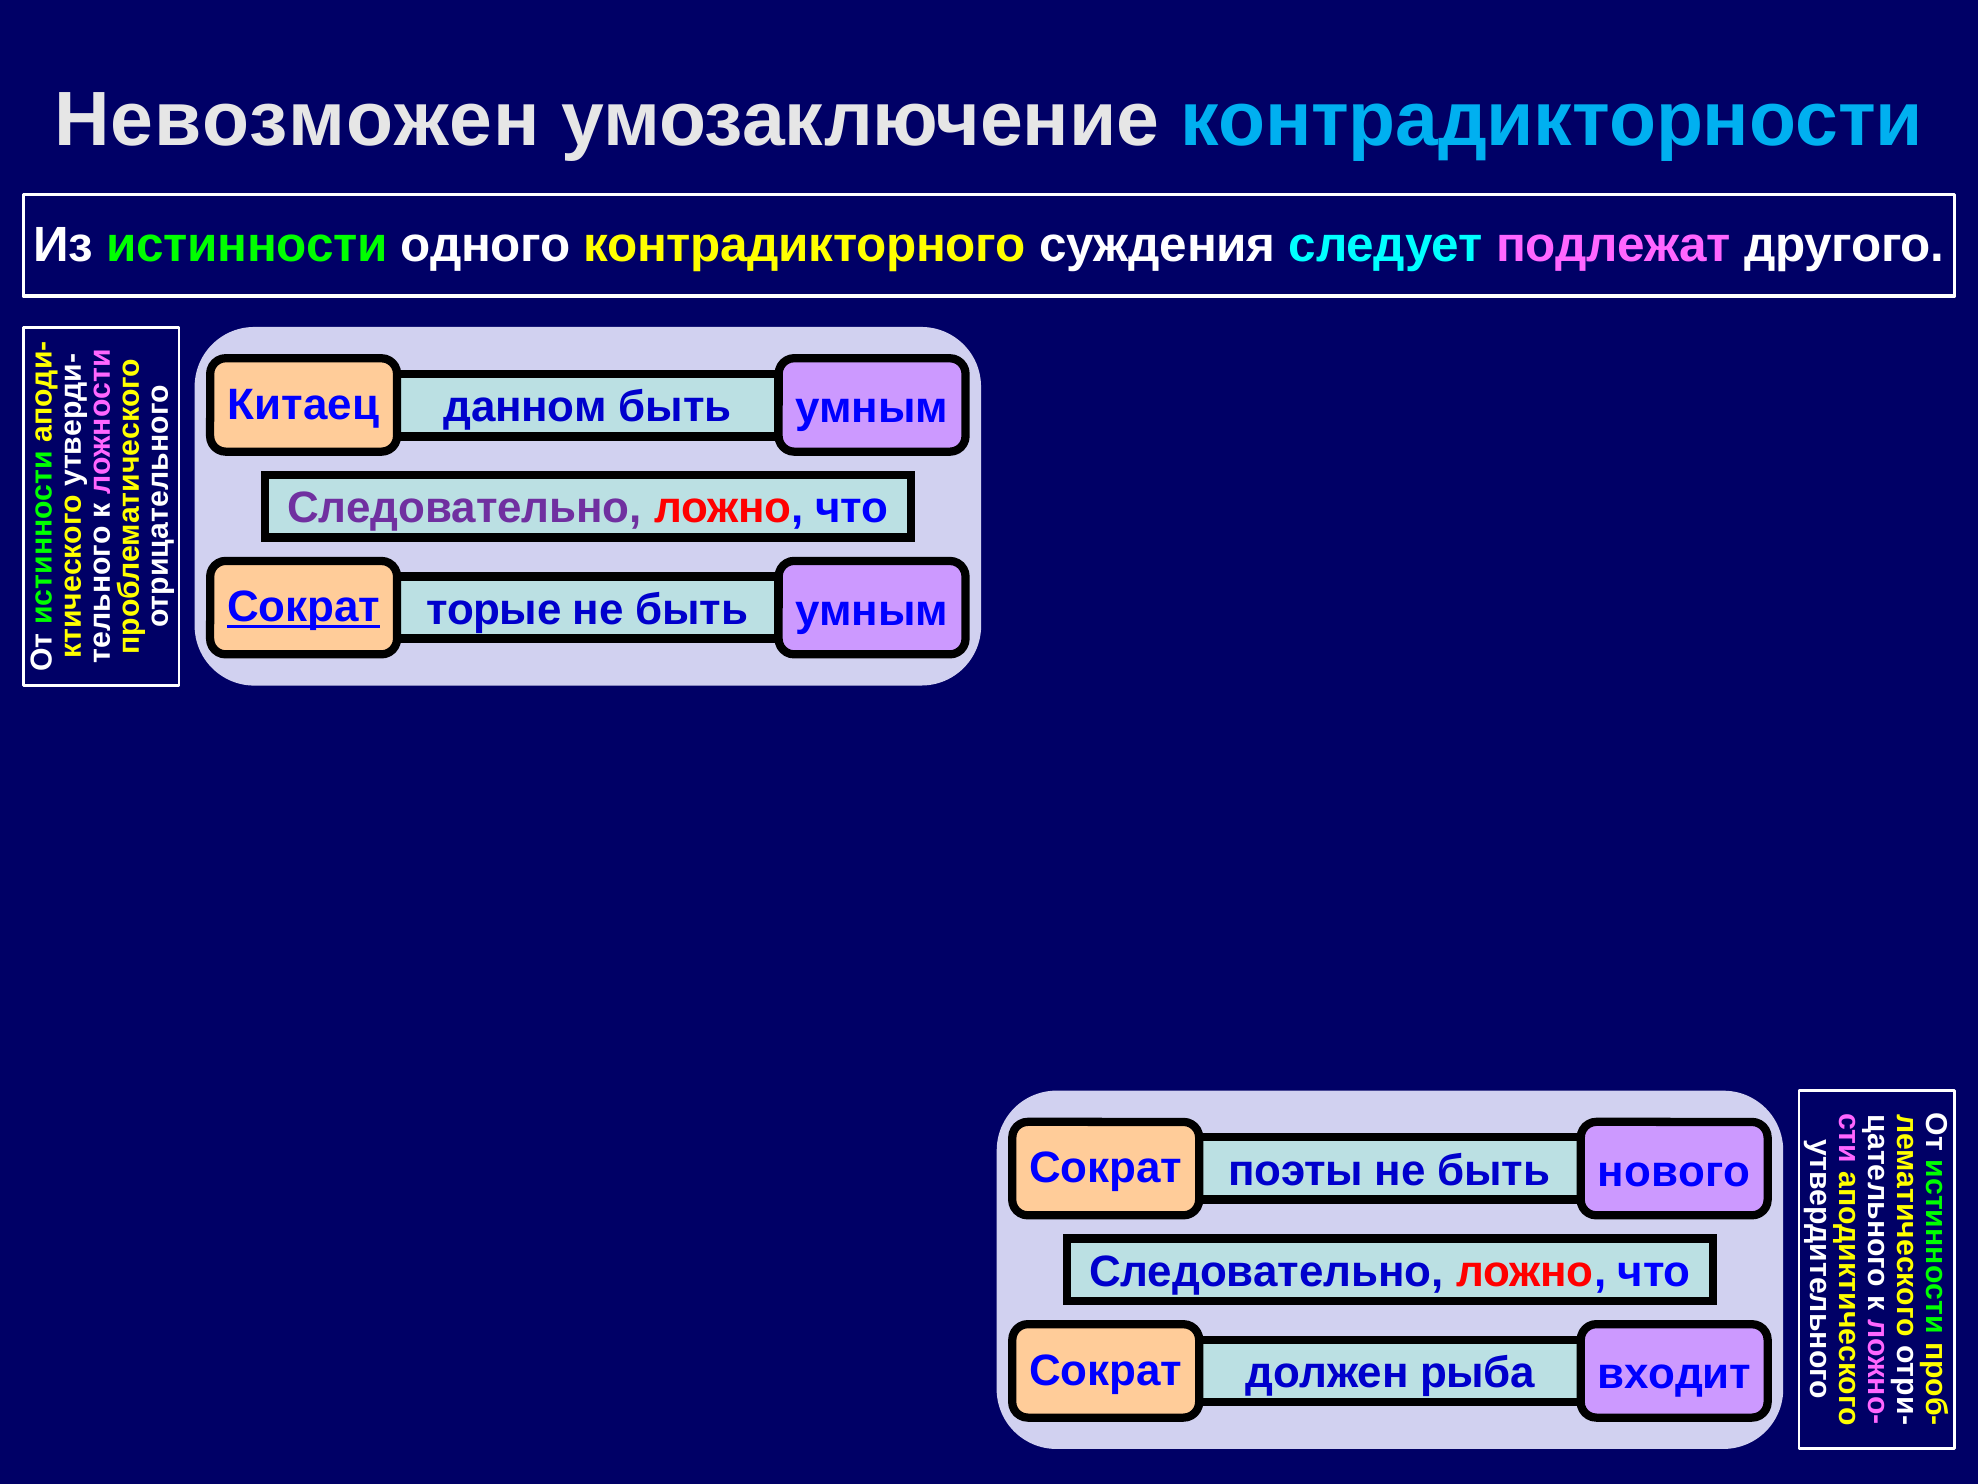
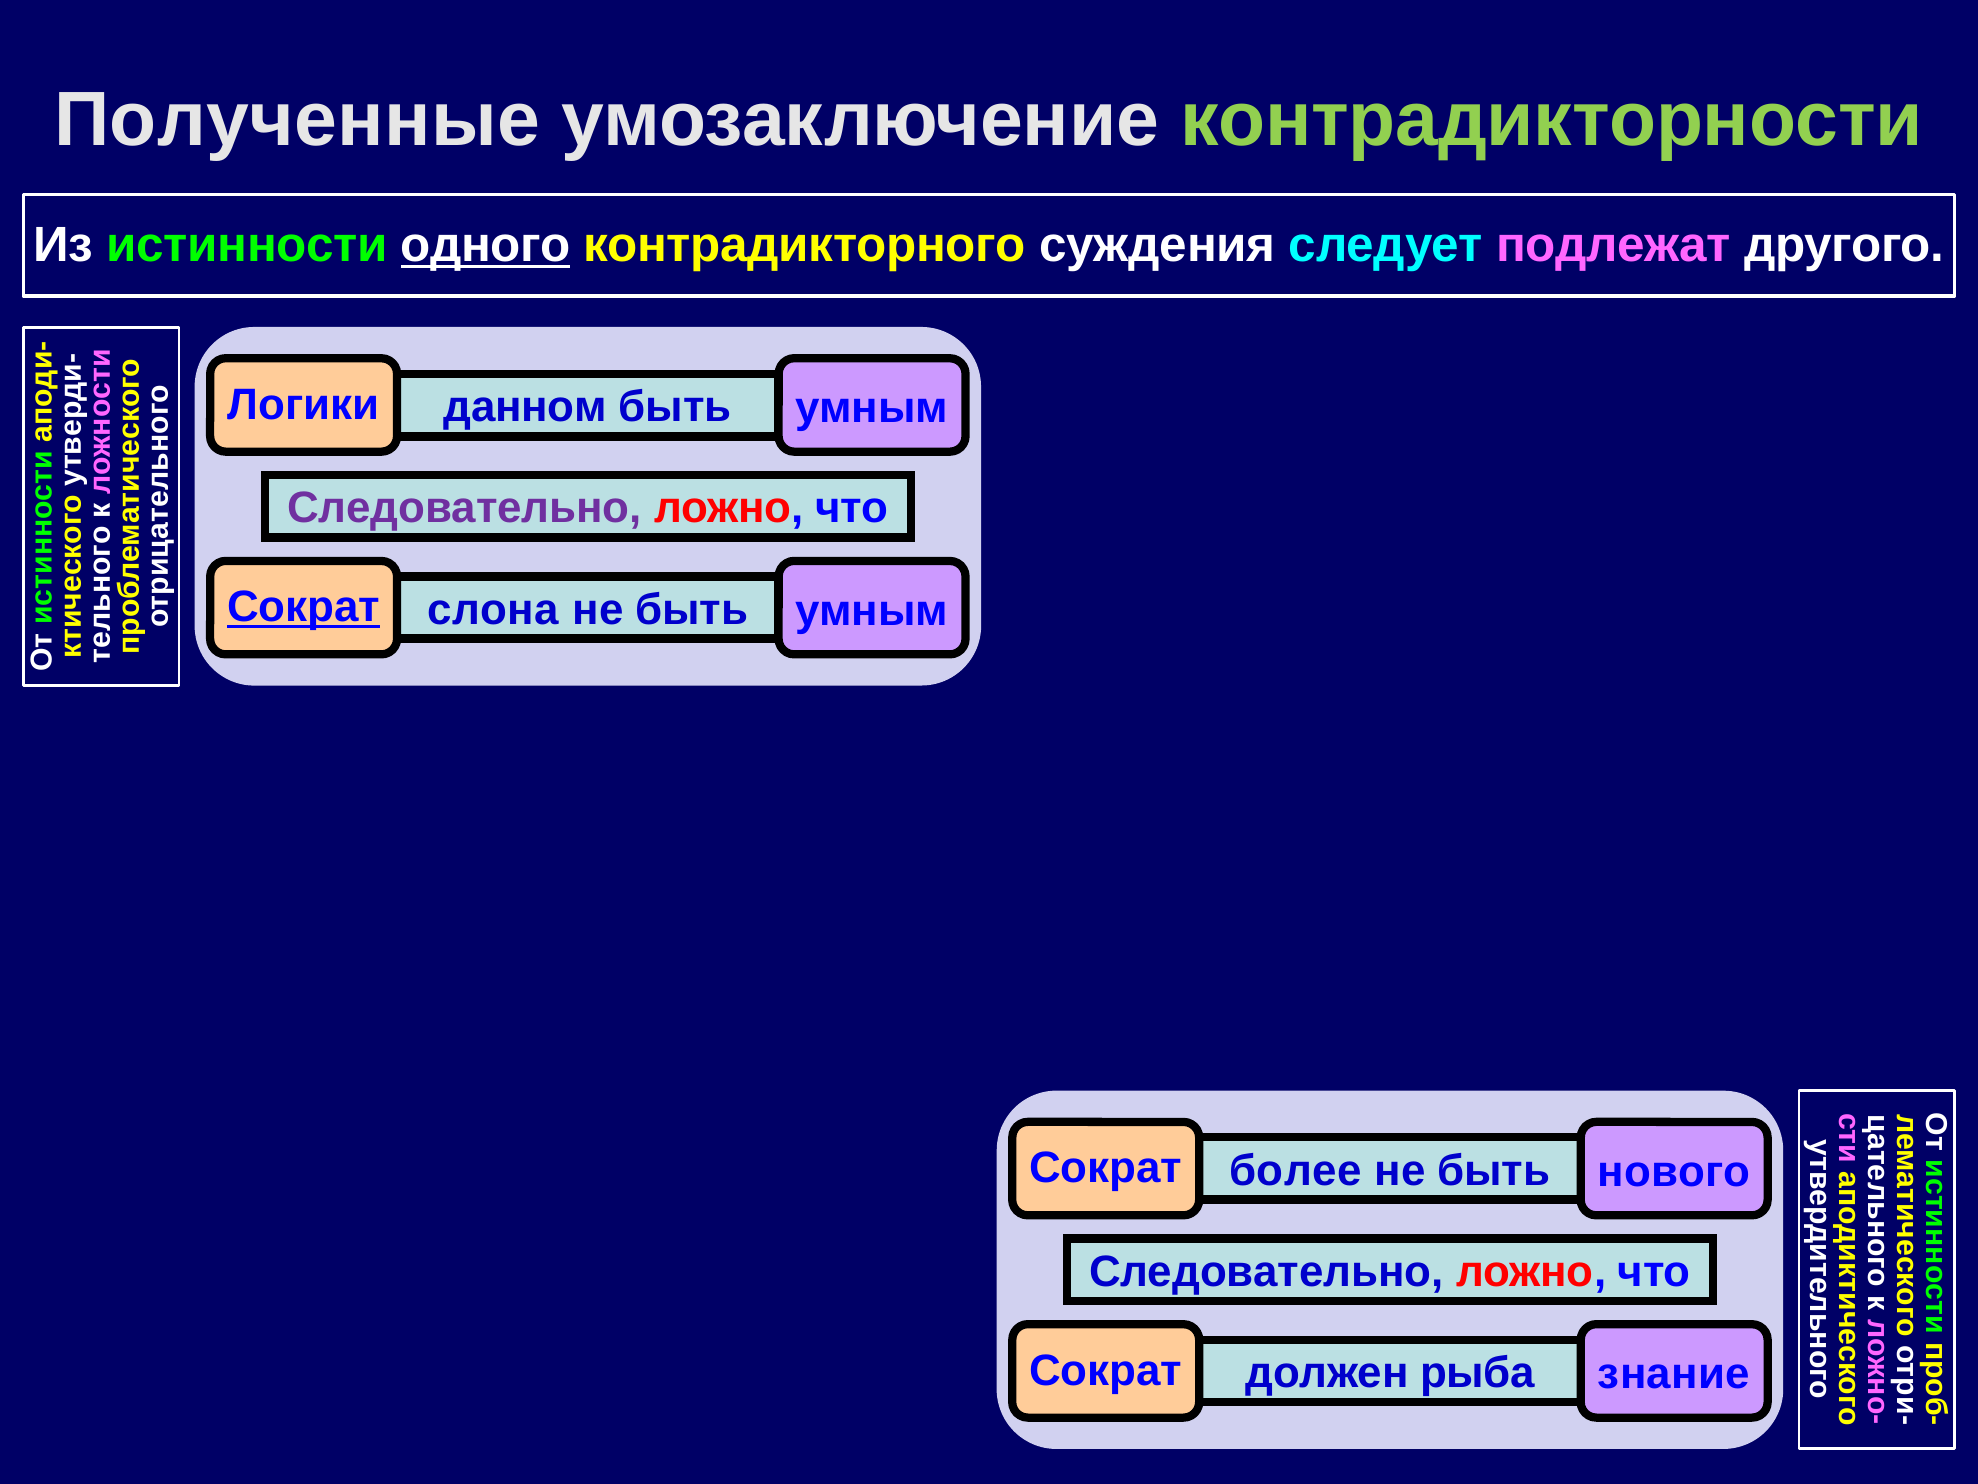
Невозможен: Невозможен -> Полученные (297, 120)
контрадикторности colour: light blue -> light green (1552, 120)
одного underline: none -> present (486, 245)
Китаец: Китаец -> Логики (303, 404)
торые: торые -> слона (493, 609)
поэты: поэты -> более (1296, 1170)
входит: входит -> знание (1674, 1373)
